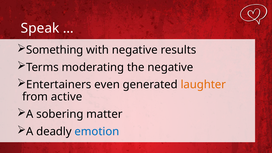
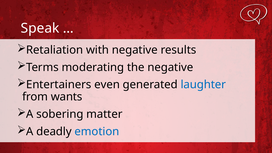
Something: Something -> Retaliation (55, 50)
laughter colour: orange -> blue (203, 85)
active: active -> wants (67, 97)
